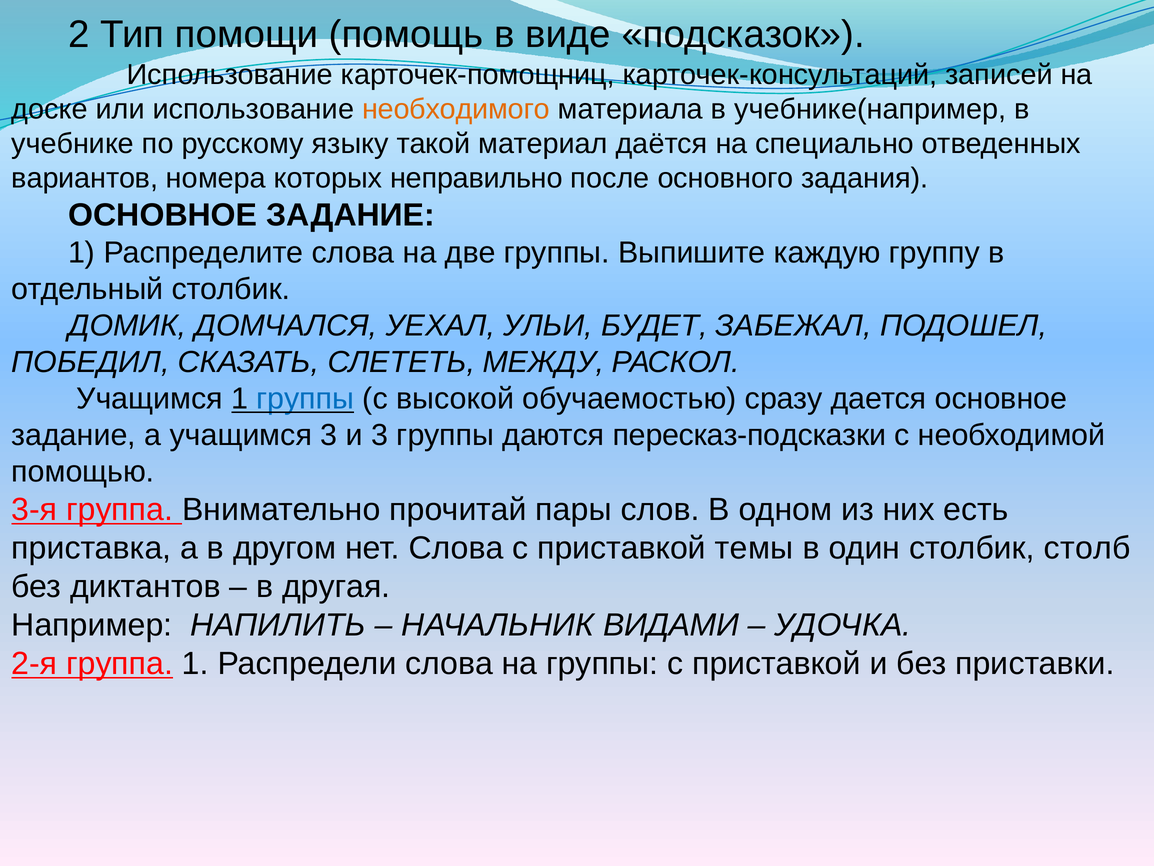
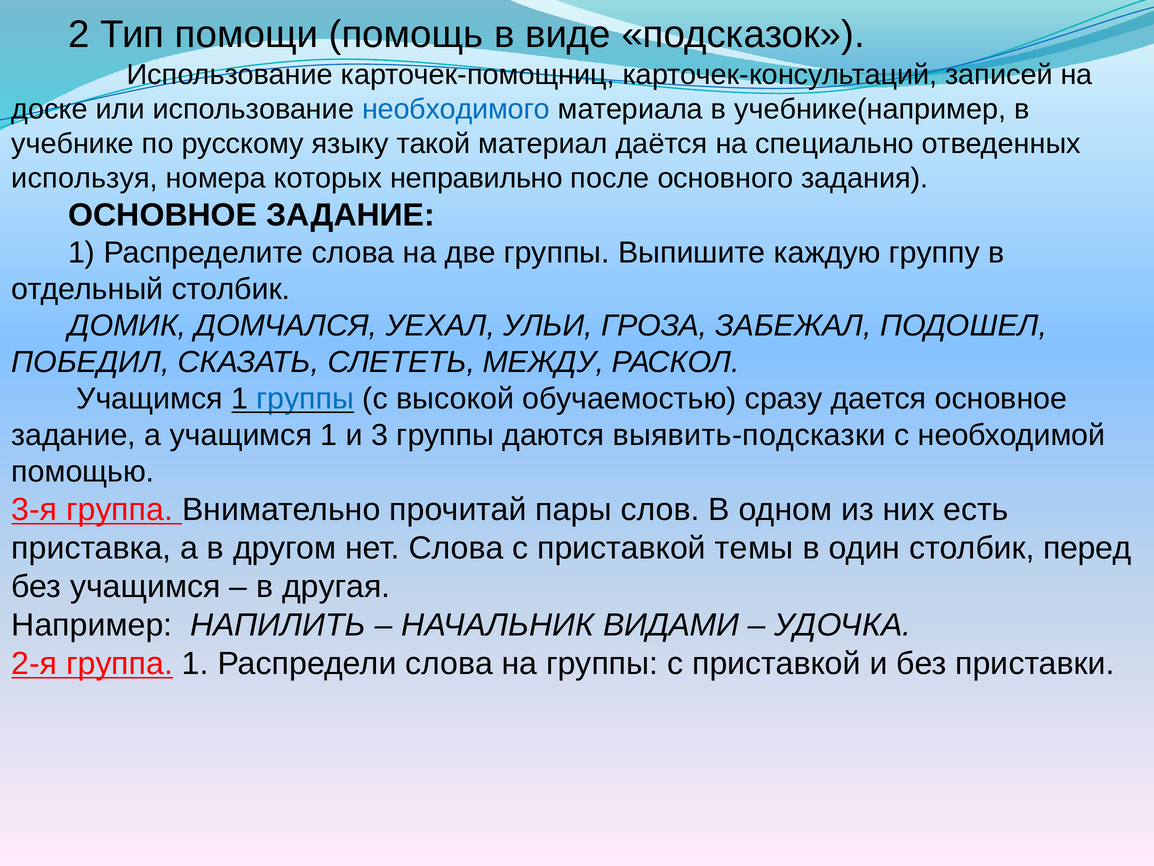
необходимого colour: orange -> blue (456, 109)
вариантов: вариантов -> используя (85, 178)
БУДЕТ: БУДЕТ -> ГРОЗА (654, 326)
а учащимся 3: 3 -> 1 (329, 435)
пересказ-подсказки: пересказ-подсказки -> выявить-подсказки (749, 435)
столб: столб -> перед (1088, 548)
без диктантов: диктантов -> учащимся (145, 586)
